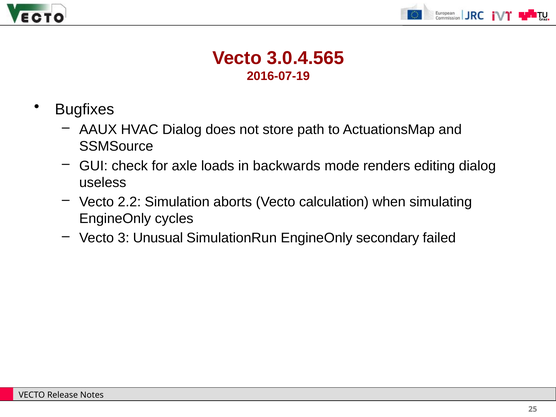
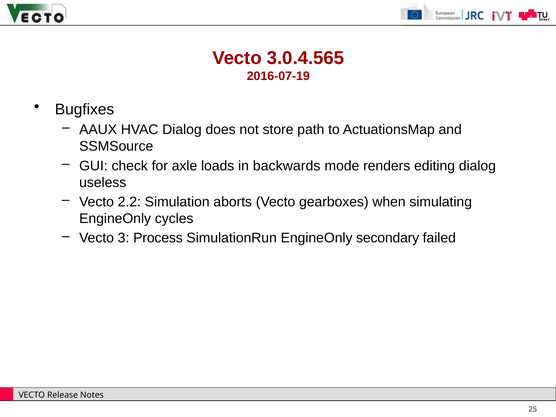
calculation: calculation -> gearboxes (334, 202)
Unusual: Unusual -> Process (158, 238)
